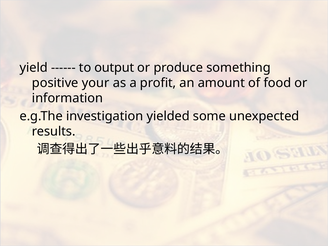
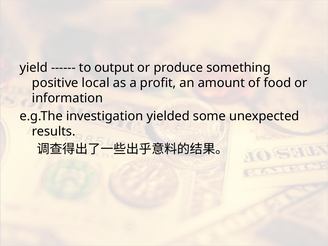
your: your -> local (96, 83)
